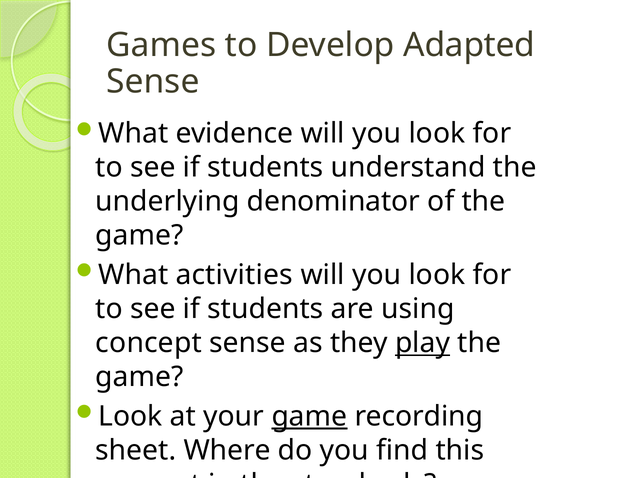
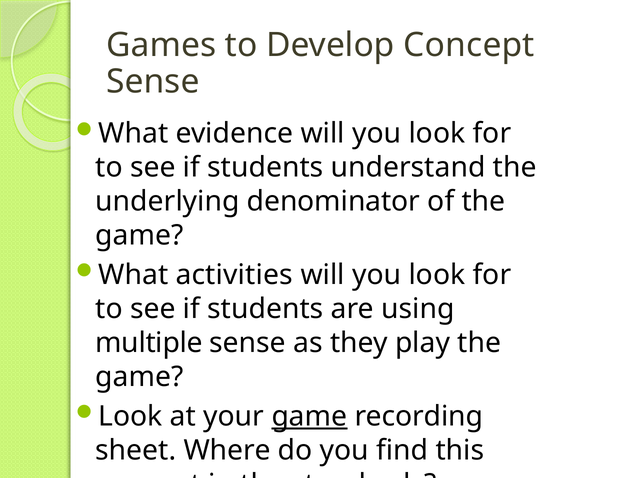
Develop Adapted: Adapted -> Concept (469, 45)
concept: concept -> multiple (149, 343)
play underline: present -> none (423, 343)
